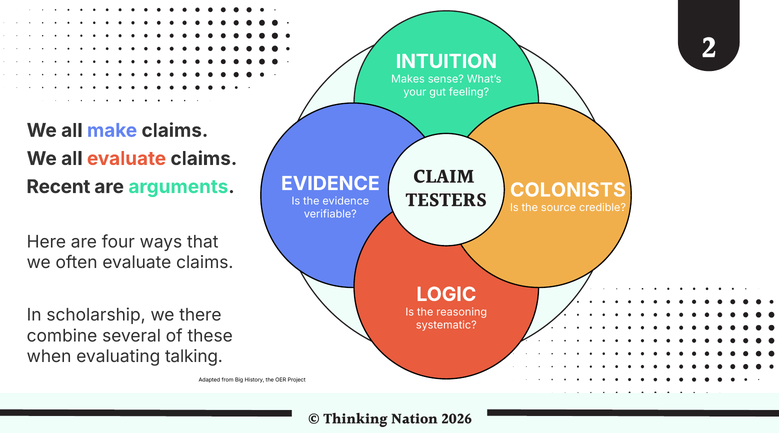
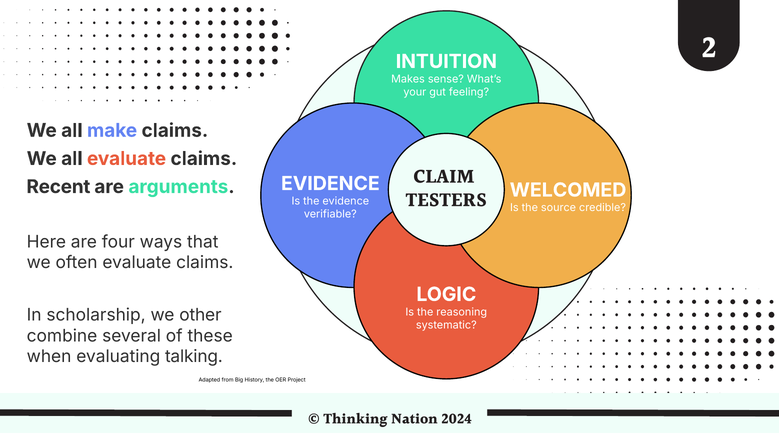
COLONISTS: COLONISTS -> WELCOMED (568, 190)
there: there -> other (200, 315)
2026: 2026 -> 2024 (457, 420)
